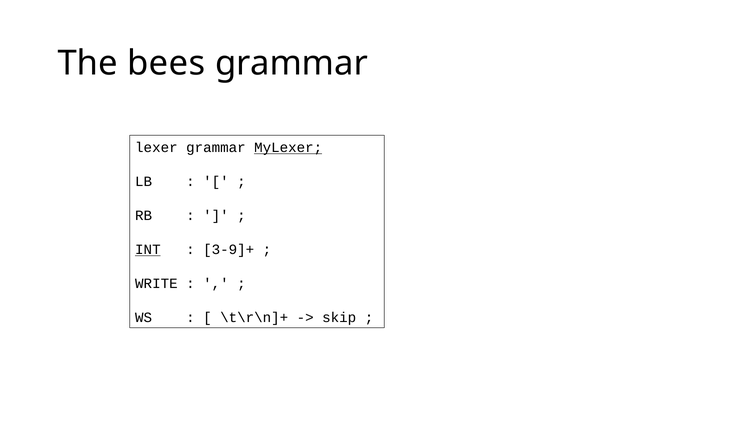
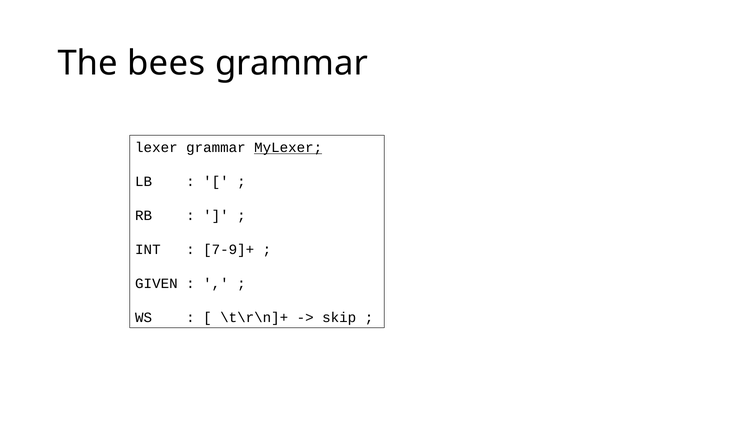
INT underline: present -> none (148, 250)
3-9]+: 3-9]+ -> 7-9]+ (229, 250)
WRITE: WRITE -> GIVEN (156, 284)
